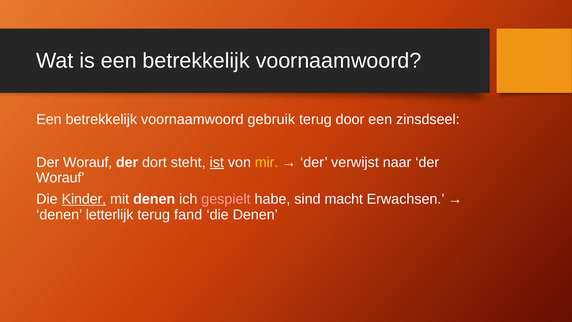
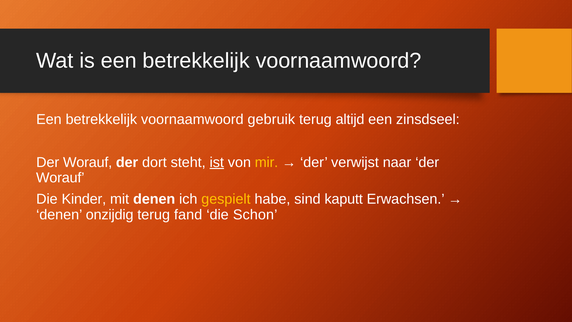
door: door -> altijd (350, 119)
Kinder underline: present -> none (84, 199)
gespielt colour: pink -> yellow (226, 199)
macht: macht -> kaputt (344, 199)
letterlijk: letterlijk -> onzijdig (110, 214)
die Denen: Denen -> Schon (255, 214)
